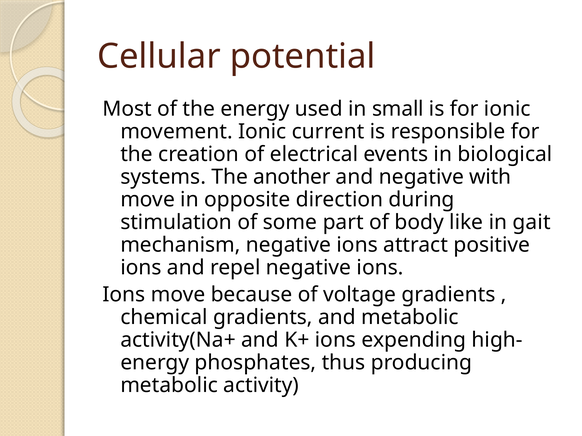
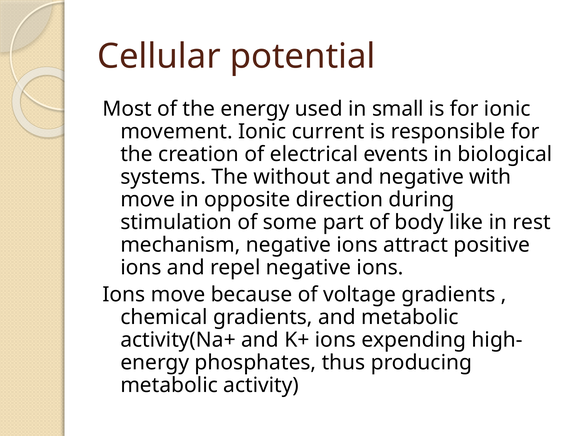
another: another -> without (292, 177)
gait: gait -> rest (532, 223)
